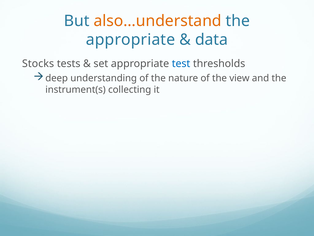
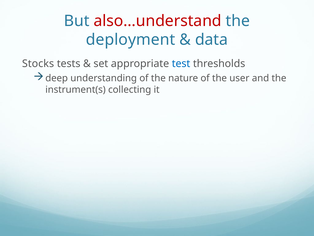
also…understand colour: orange -> red (158, 21)
appropriate: appropriate -> deployment (131, 40)
view: view -> user (239, 78)
